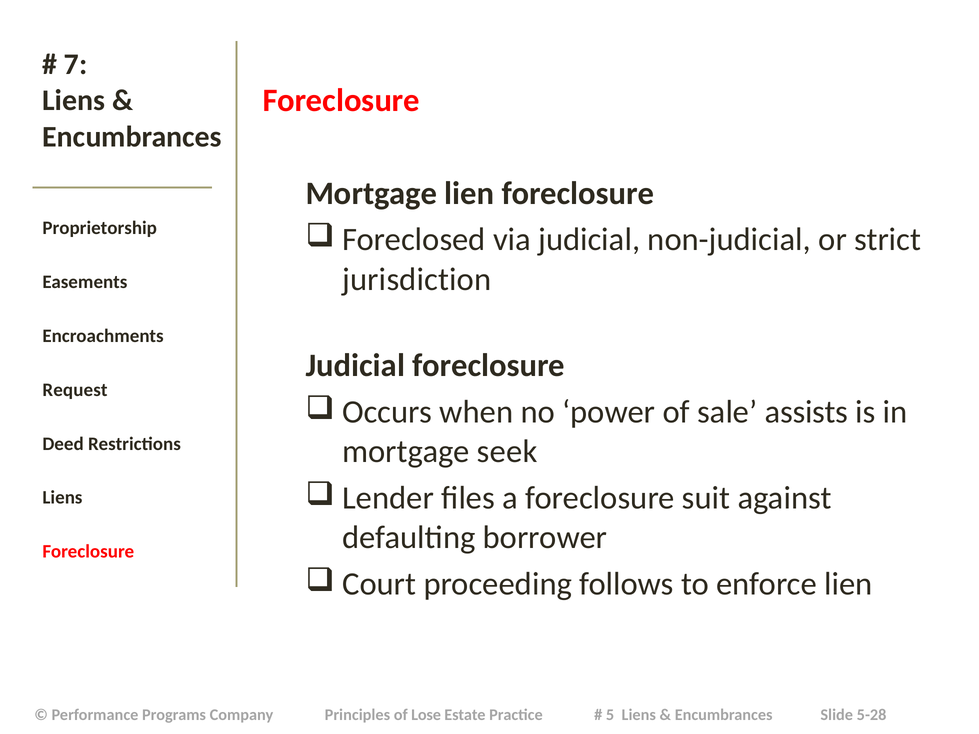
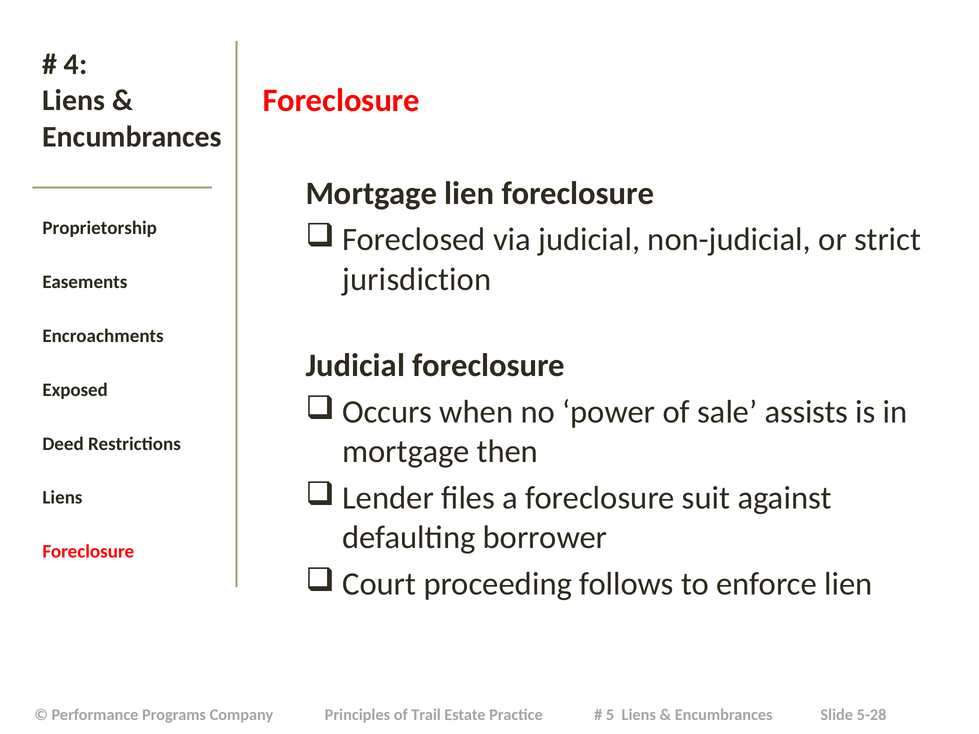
7: 7 -> 4 (76, 64)
Request: Request -> Exposed (75, 390)
seek: seek -> then (507, 452)
Lose: Lose -> Trail (426, 715)
